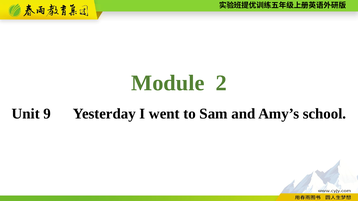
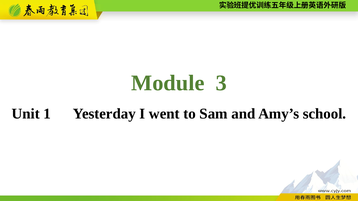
2: 2 -> 3 (221, 83)
9: 9 -> 1 (47, 114)
